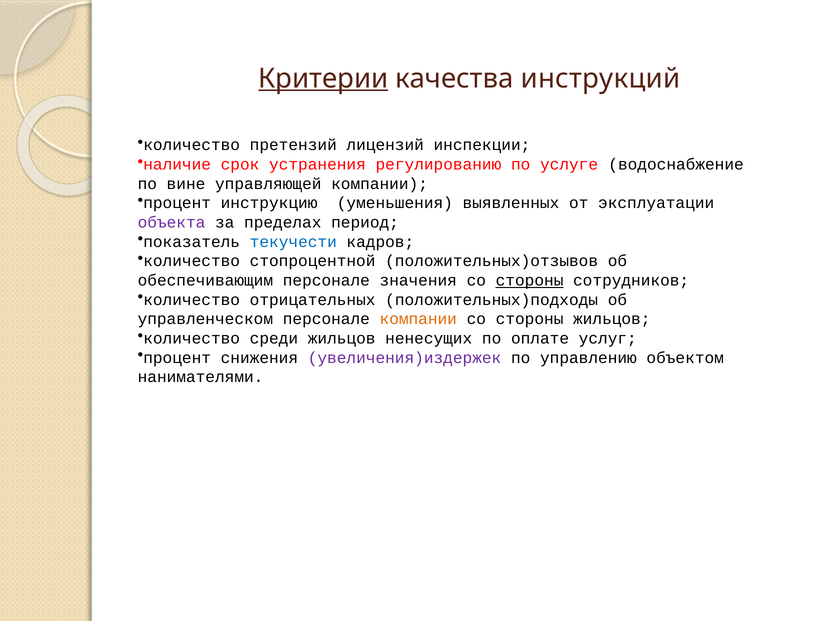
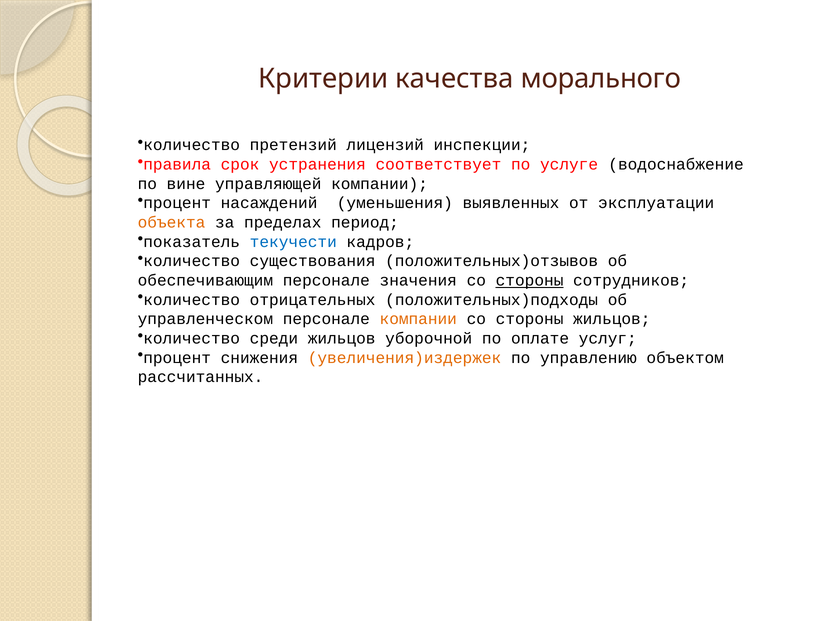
Критерии underline: present -> none (323, 79)
инструкций: инструкций -> морального (601, 79)
наличие: наличие -> правила (177, 164)
регулированию: регулированию -> соответствует (438, 164)
инструкцию: инструкцию -> насаждений (269, 203)
объекта colour: purple -> orange (172, 222)
стопроцентной: стопроцентной -> существования (313, 261)
ненесущих: ненесущих -> уборочной (429, 338)
увеличения)издержек colour: purple -> orange (405, 358)
нанимателями: нанимателями -> рассчитанных (201, 377)
